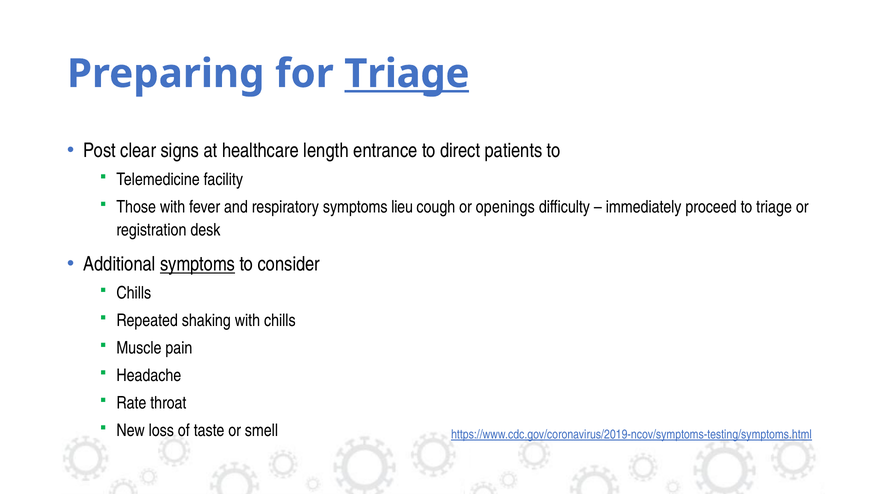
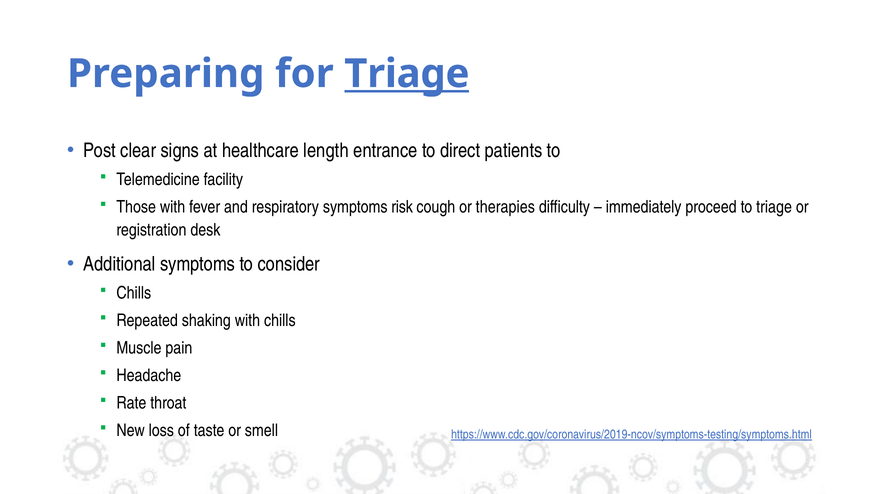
lieu: lieu -> risk (402, 207)
openings: openings -> therapies (505, 207)
symptoms underline: present -> none (198, 265)
